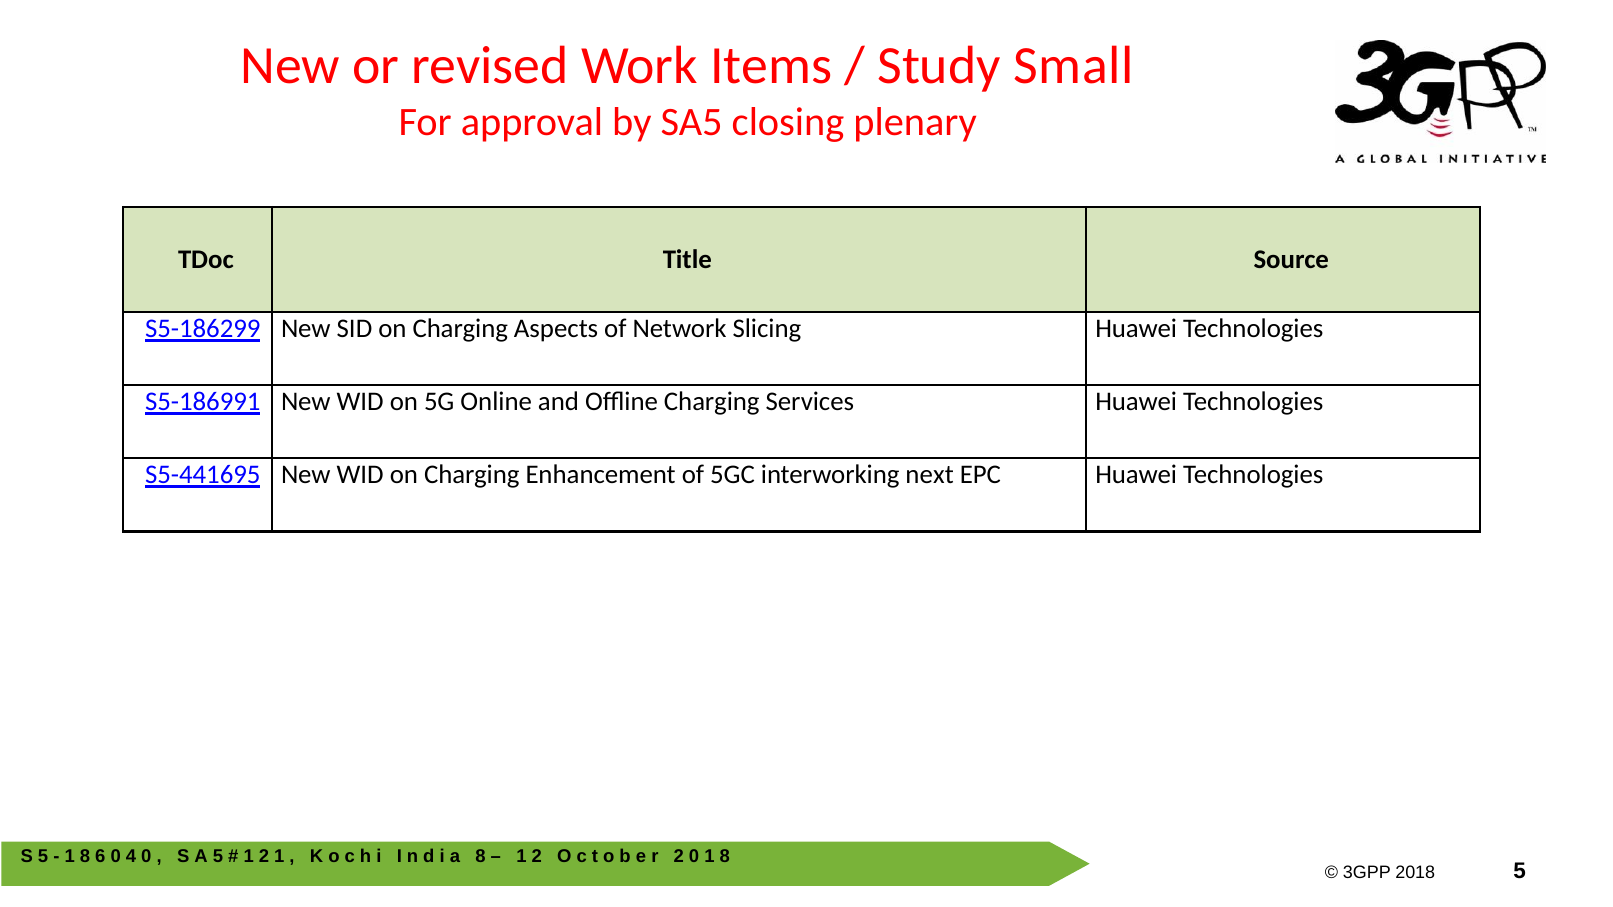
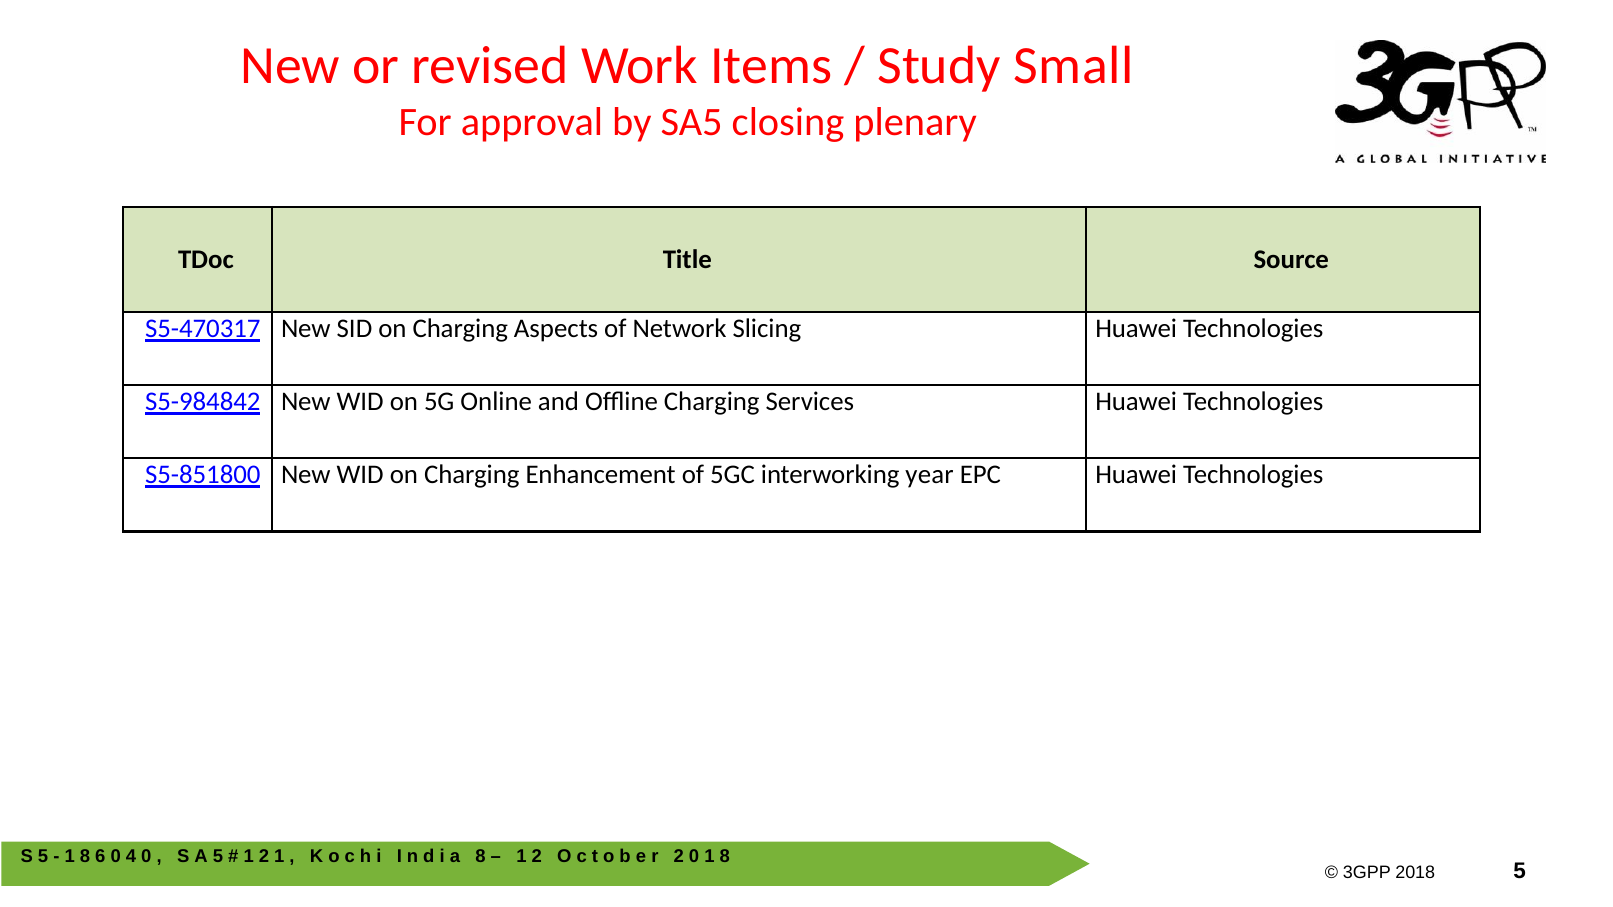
S5-186299: S5-186299 -> S5-470317 (203, 329)
S5-186991: S5-186991 -> S5-984842 (203, 402)
S5-441695: S5-441695 -> S5-851800 (203, 475)
next: next -> year (930, 475)
